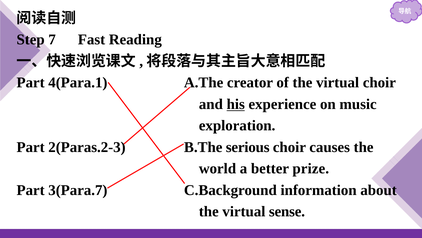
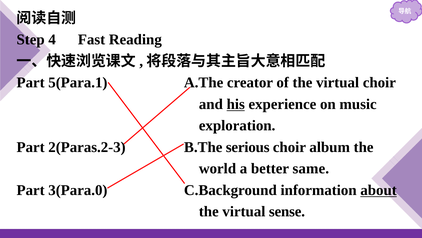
7: 7 -> 4 (52, 40)
4(Para.1: 4(Para.1 -> 5(Para.1 (78, 82)
causes: causes -> album (330, 147)
prize: prize -> same (311, 168)
3(Para.7: 3(Para.7 -> 3(Para.0 (78, 190)
about underline: none -> present (379, 190)
